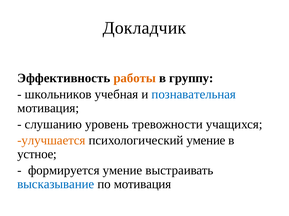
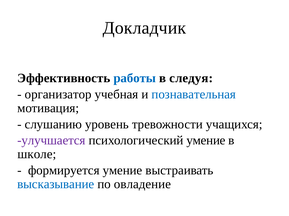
работы colour: orange -> blue (135, 78)
группу: группу -> следуя (191, 78)
школьников: школьников -> организатор (58, 95)
улучшается colour: orange -> purple (51, 141)
устное: устное -> школе (37, 155)
по мотивация: мотивация -> овладение (142, 185)
